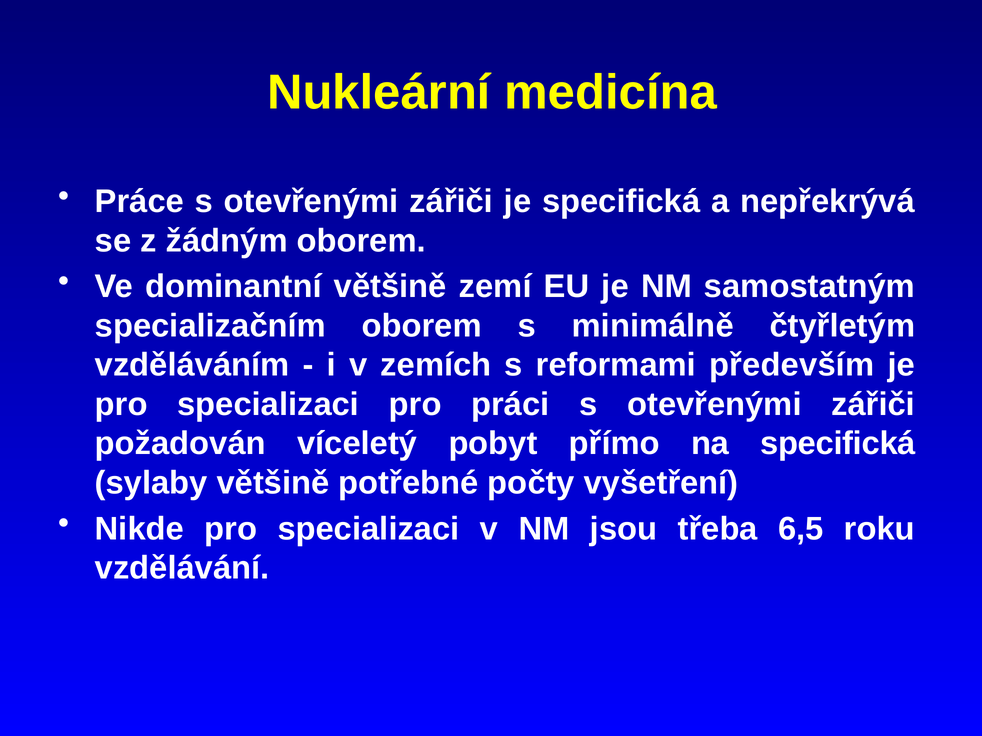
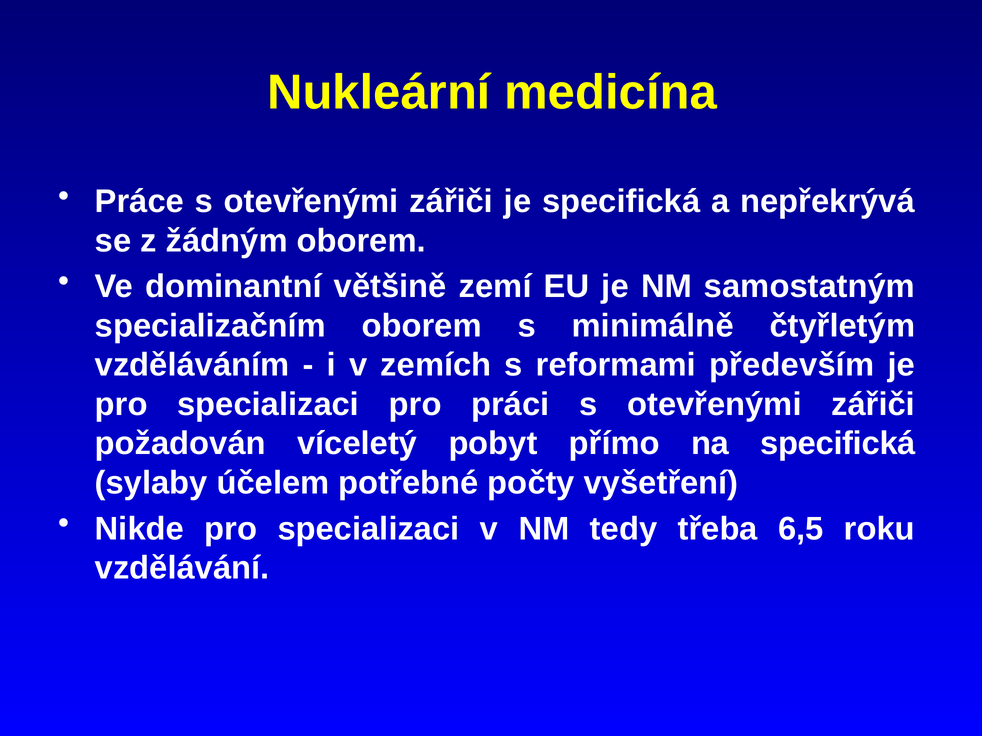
sylaby většině: většině -> účelem (273, 483)
jsou: jsou -> tedy (624, 529)
